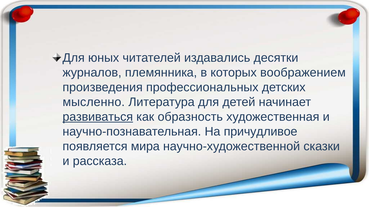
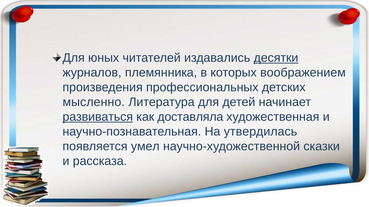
десятки underline: none -> present (276, 58)
образность: образность -> доставляла (190, 117)
причудливое: причудливое -> утвердилась (260, 132)
мира: мира -> умел (145, 147)
